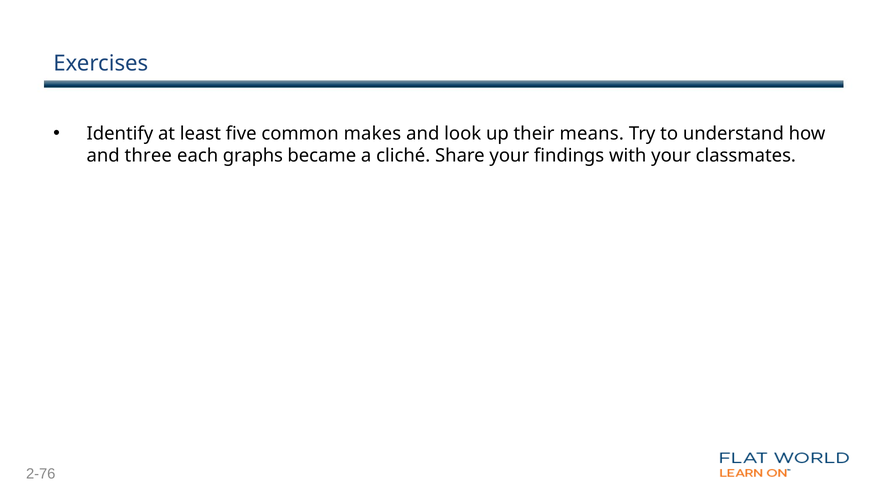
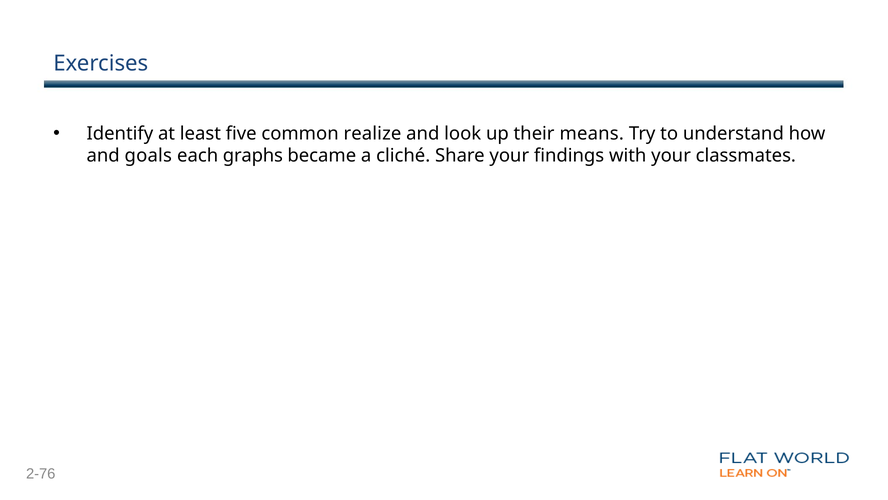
makes: makes -> realize (372, 134)
three: three -> goals (148, 156)
